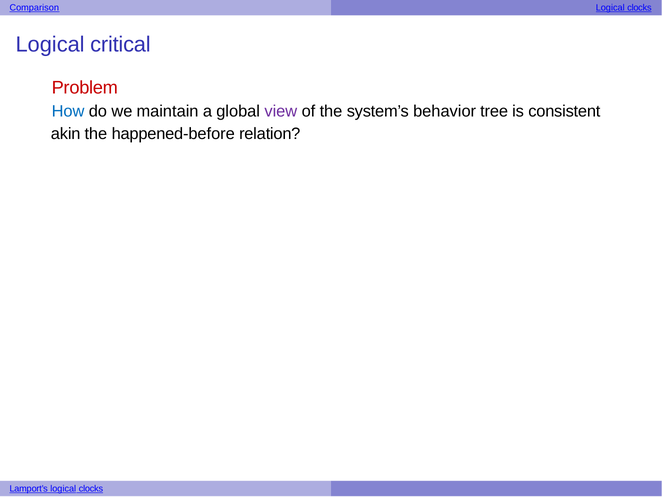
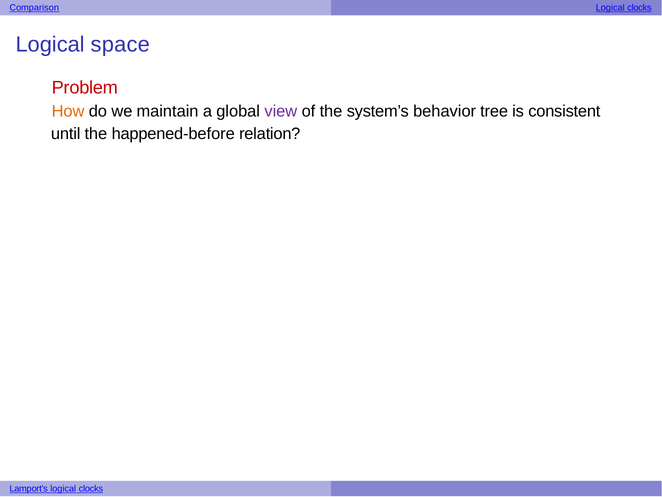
critical: critical -> space (120, 45)
How colour: blue -> orange (68, 112)
akin: akin -> until (66, 134)
